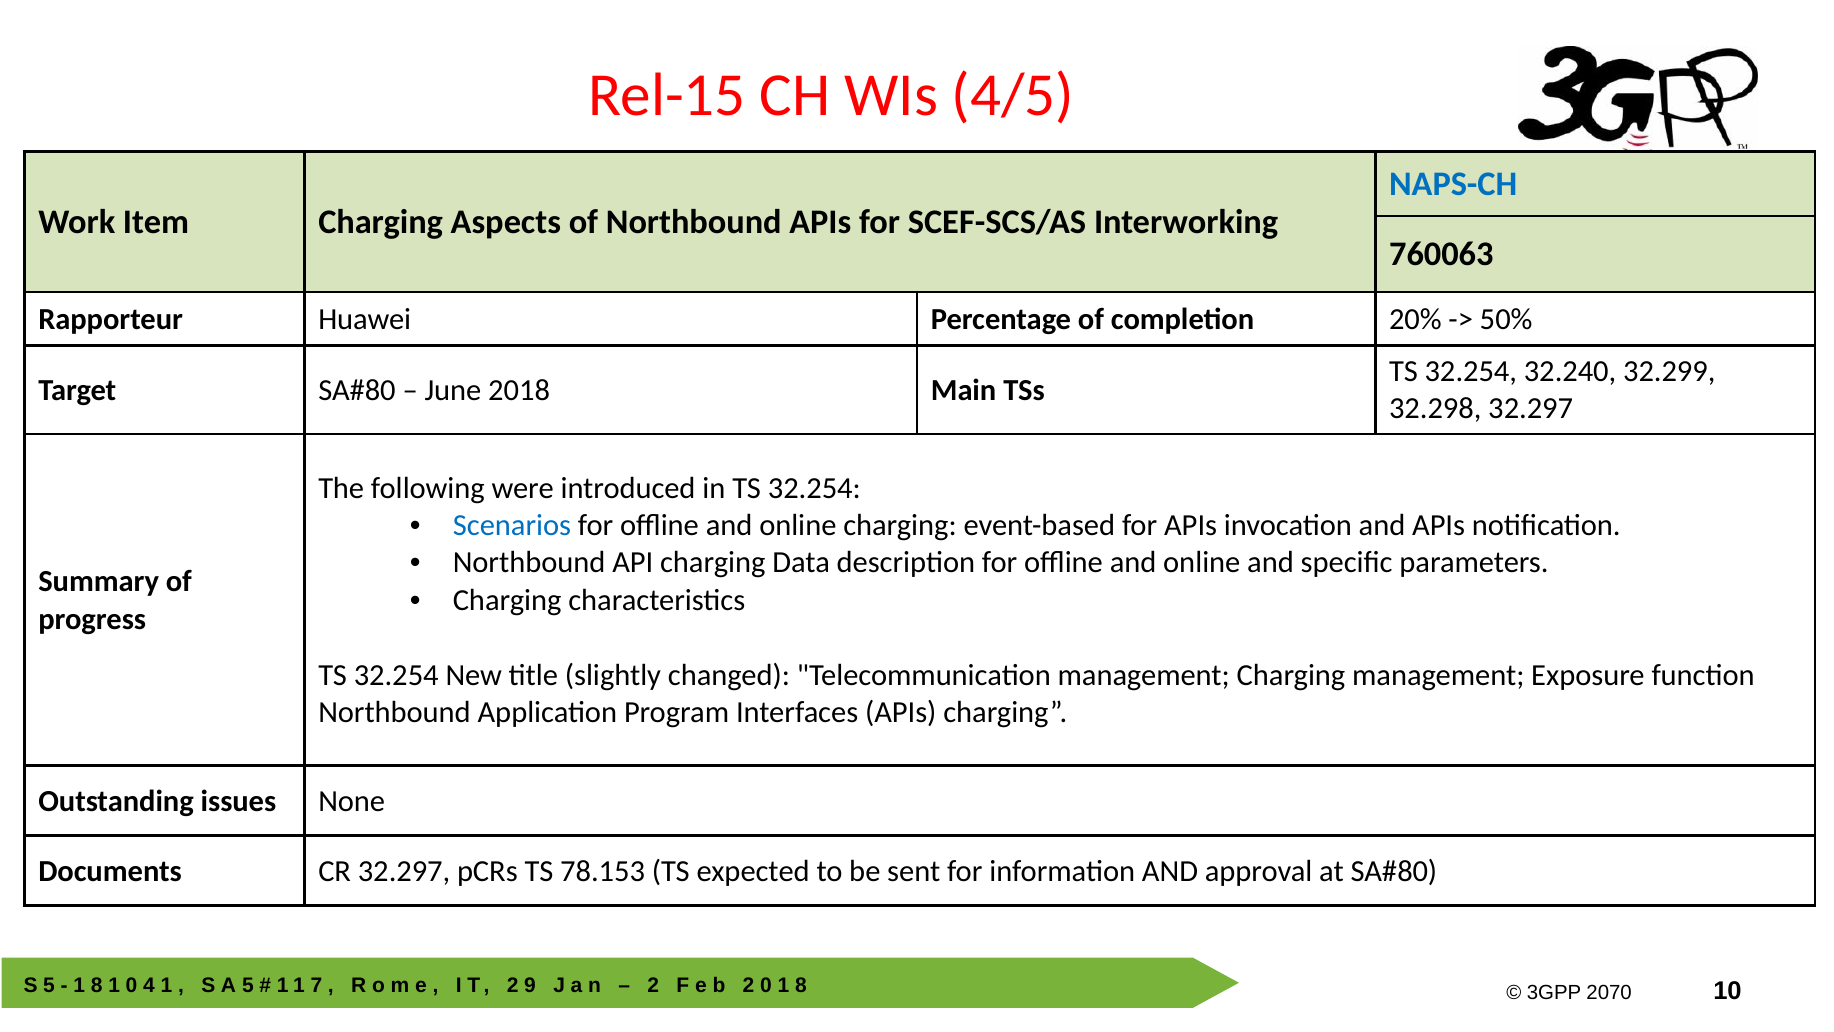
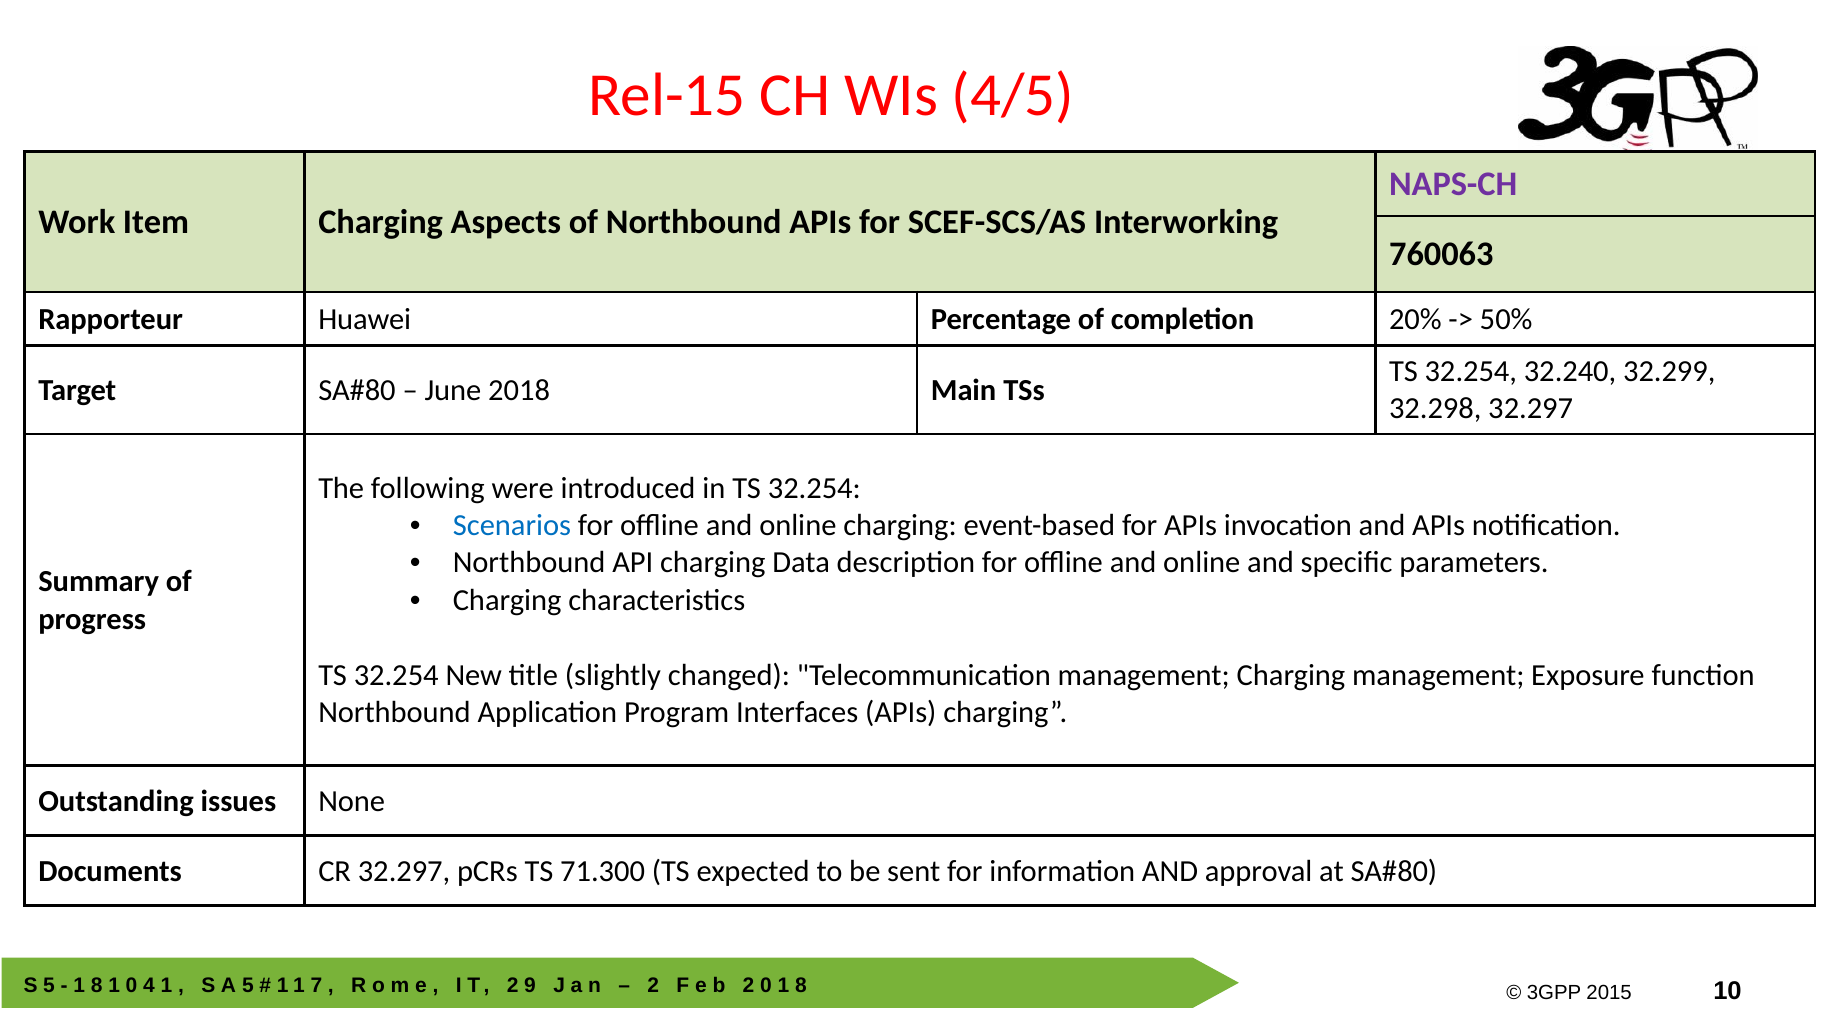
NAPS-CH colour: blue -> purple (1453, 184)
78.153: 78.153 -> 71.300 (603, 871)
2070: 2070 -> 2015 (1609, 993)
